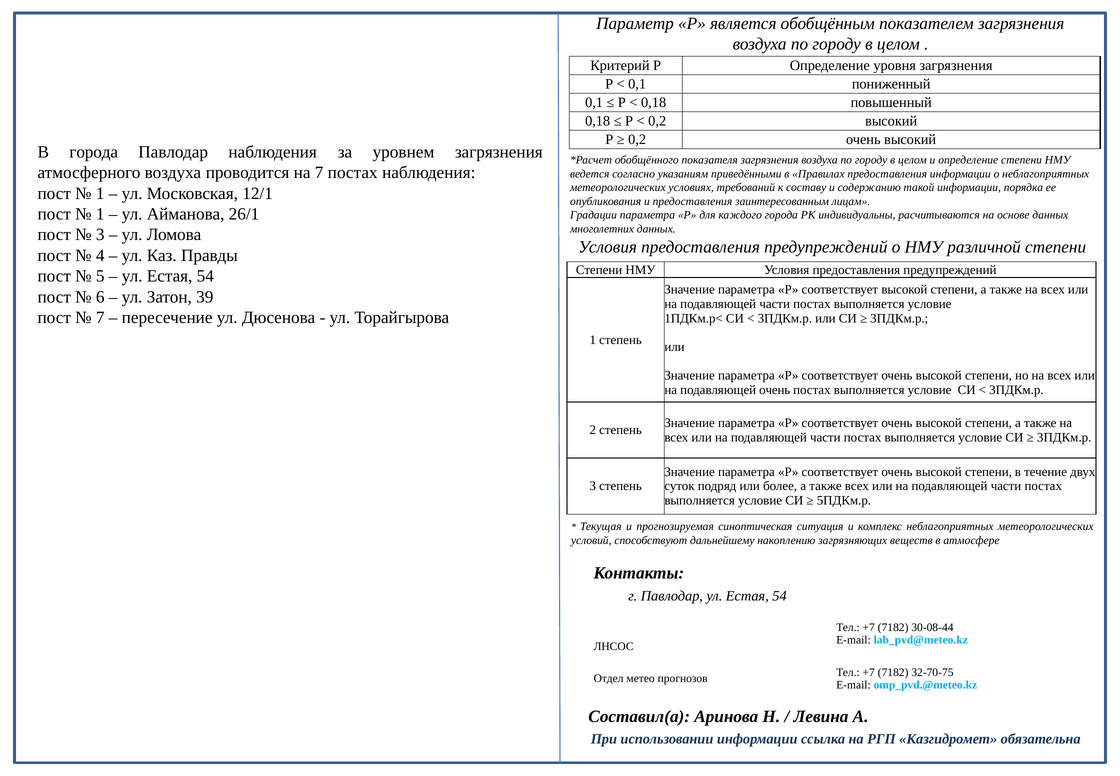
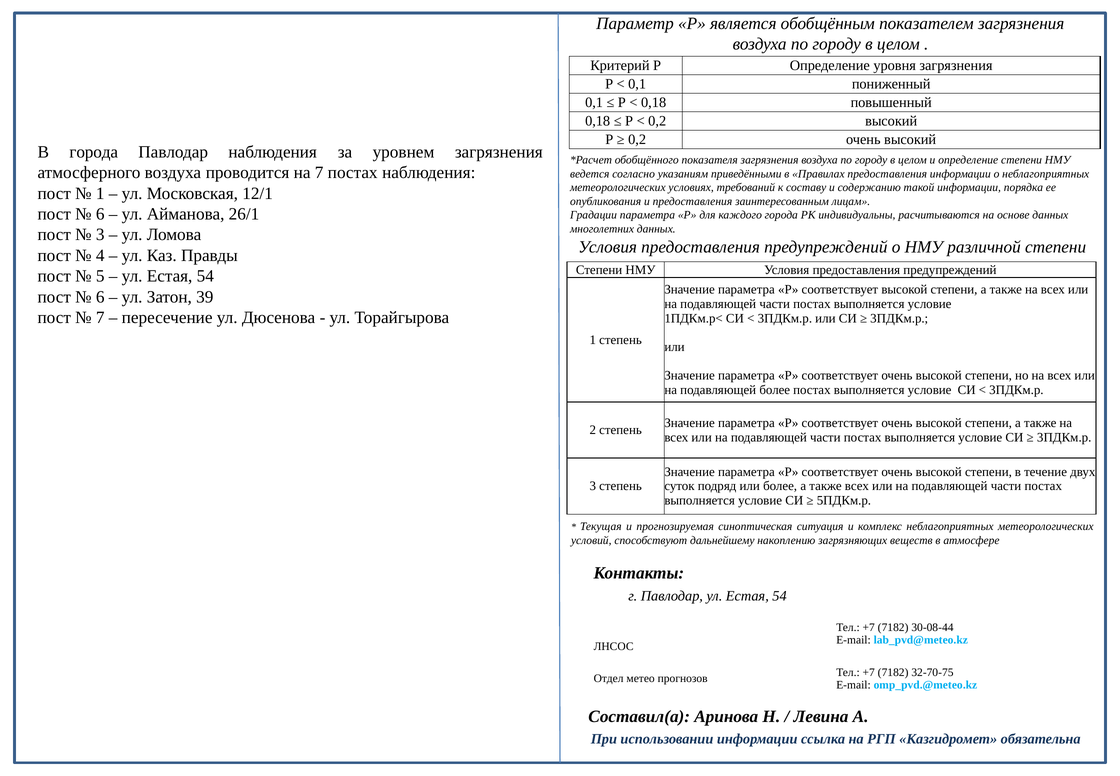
1: 1 -> 6 (100, 214)
подавляющей очень: очень -> более (775, 390)
